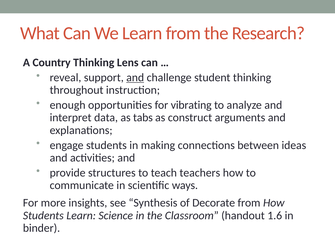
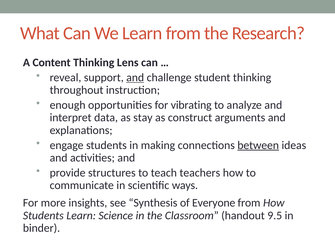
Country: Country -> Content (52, 63)
tabs: tabs -> stay (143, 118)
between underline: none -> present (258, 145)
Decorate: Decorate -> Everyone (214, 203)
1.6: 1.6 -> 9.5 (275, 216)
